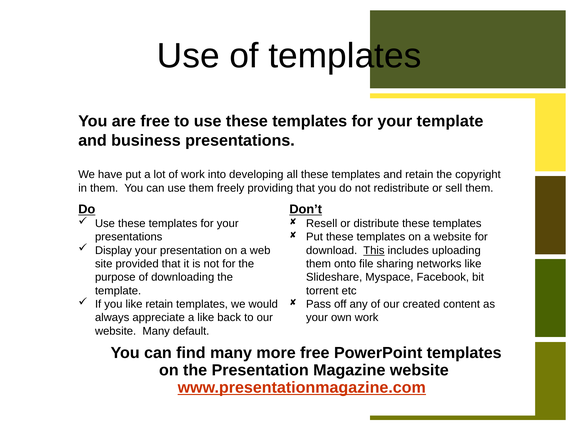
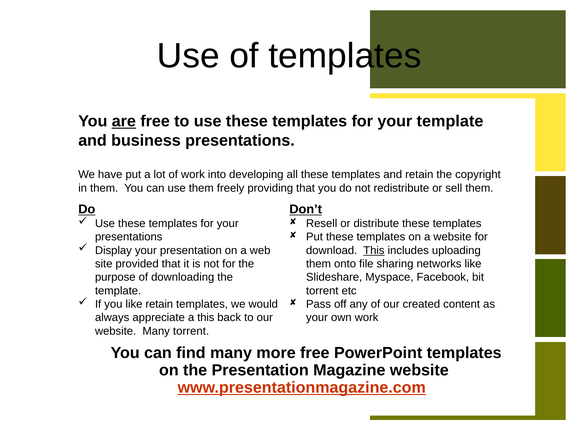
are underline: none -> present (124, 122)
a like: like -> this (206, 318)
Many default: default -> torrent (191, 332)
